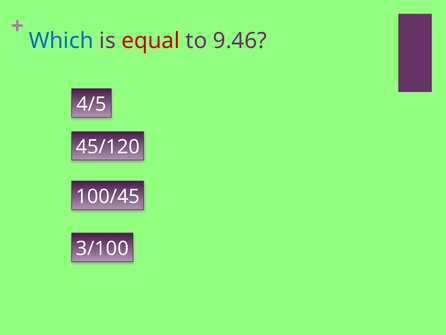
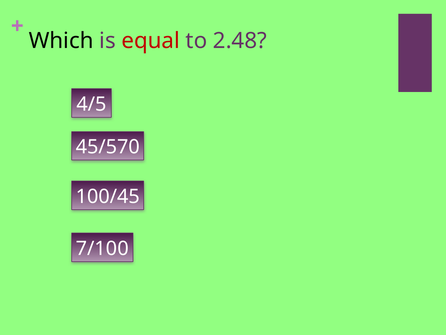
Which colour: blue -> black (61, 41)
9.46: 9.46 -> 2.48 (240, 41)
45/120: 45/120 -> 45/570 (108, 147)
3/100: 3/100 -> 7/100 (102, 248)
